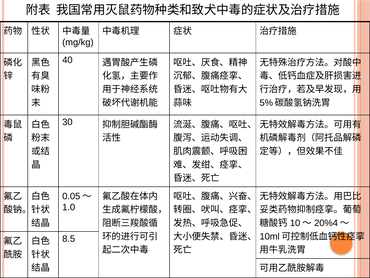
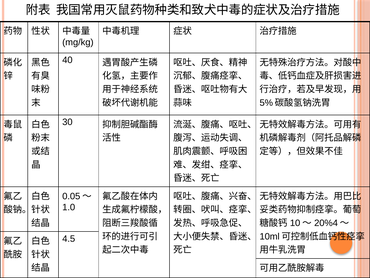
8.5: 8.5 -> 4.5 (69, 238)
